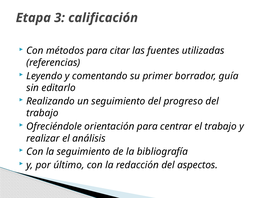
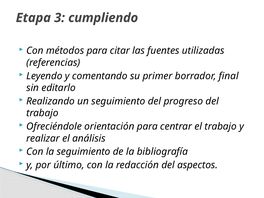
calificación: calificación -> cumpliendo (103, 18)
guía: guía -> final (229, 76)
